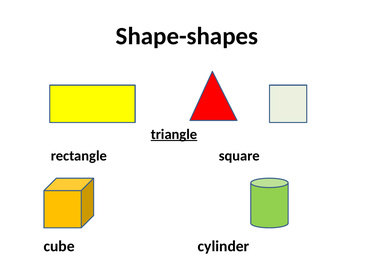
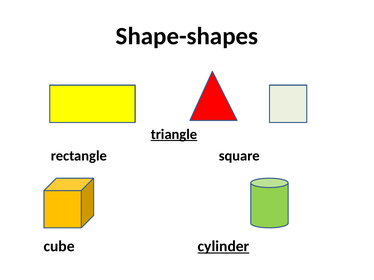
cylinder underline: none -> present (223, 247)
